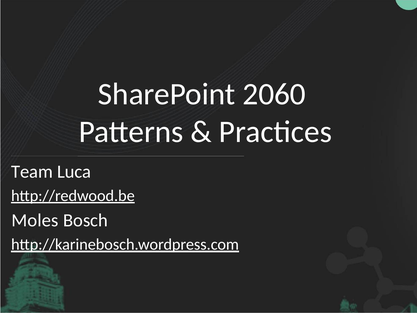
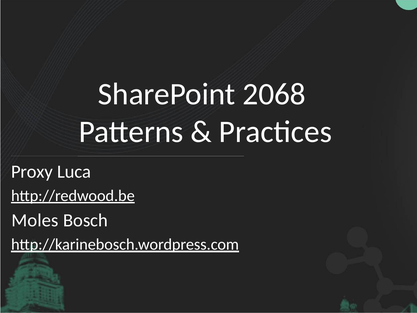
2060: 2060 -> 2068 (274, 94)
Team: Team -> Proxy (32, 172)
